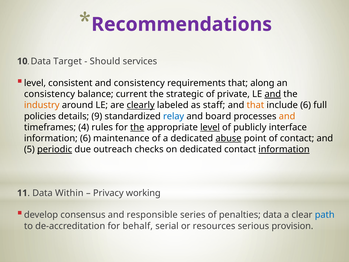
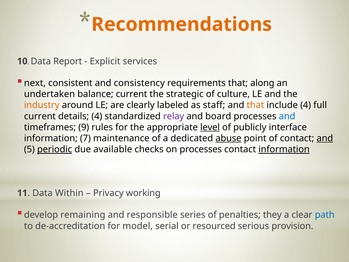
Recommendations colour: purple -> orange (182, 24)
Target: Target -> Report (68, 61)
Should: Should -> Explicit (105, 61)
level: level -> next (35, 83)
consistency: consistency -> undertaken (49, 94)
private: private -> culture (233, 94)
and underline: present -> none (273, 94)
clearly underline: present -> none (141, 105)
include 6: 6 -> 4 (306, 105)
policies: policies -> current (40, 116)
details 9: 9 -> 4 (97, 116)
relay colour: blue -> purple (174, 116)
and colour: orange -> blue (287, 116)
4: 4 -> 9 (84, 127)
the underline: present -> none (137, 127)
information 6: 6 -> 7 (85, 138)
and underline: none -> present (325, 138)
outreach: outreach -> available (113, 149)
on dedicated: dedicated -> processes (201, 149)
consensus: consensus -> remaining (83, 215)
penalties data: data -> they (272, 215)
behalf: behalf -> model (138, 226)
resources: resources -> resourced (214, 226)
